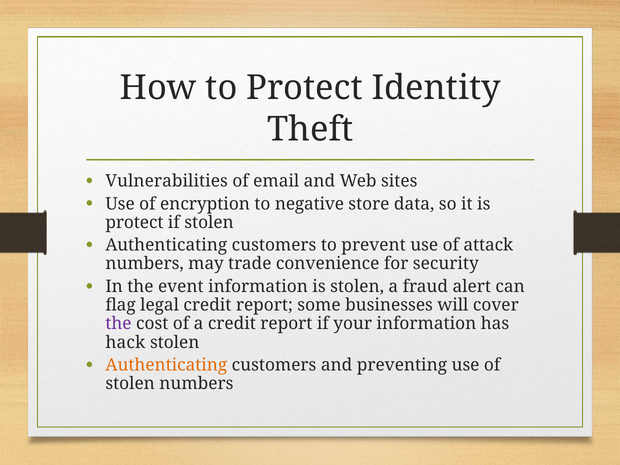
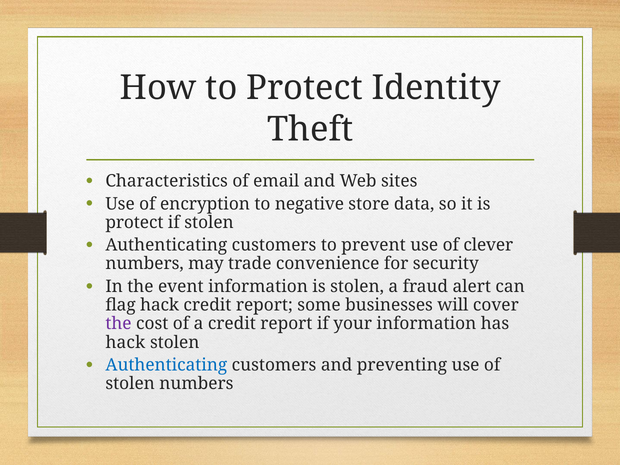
Vulnerabilities: Vulnerabilities -> Characteristics (167, 181)
attack: attack -> clever (488, 245)
flag legal: legal -> hack (160, 305)
Authenticating colour: orange -> blue (166, 365)
